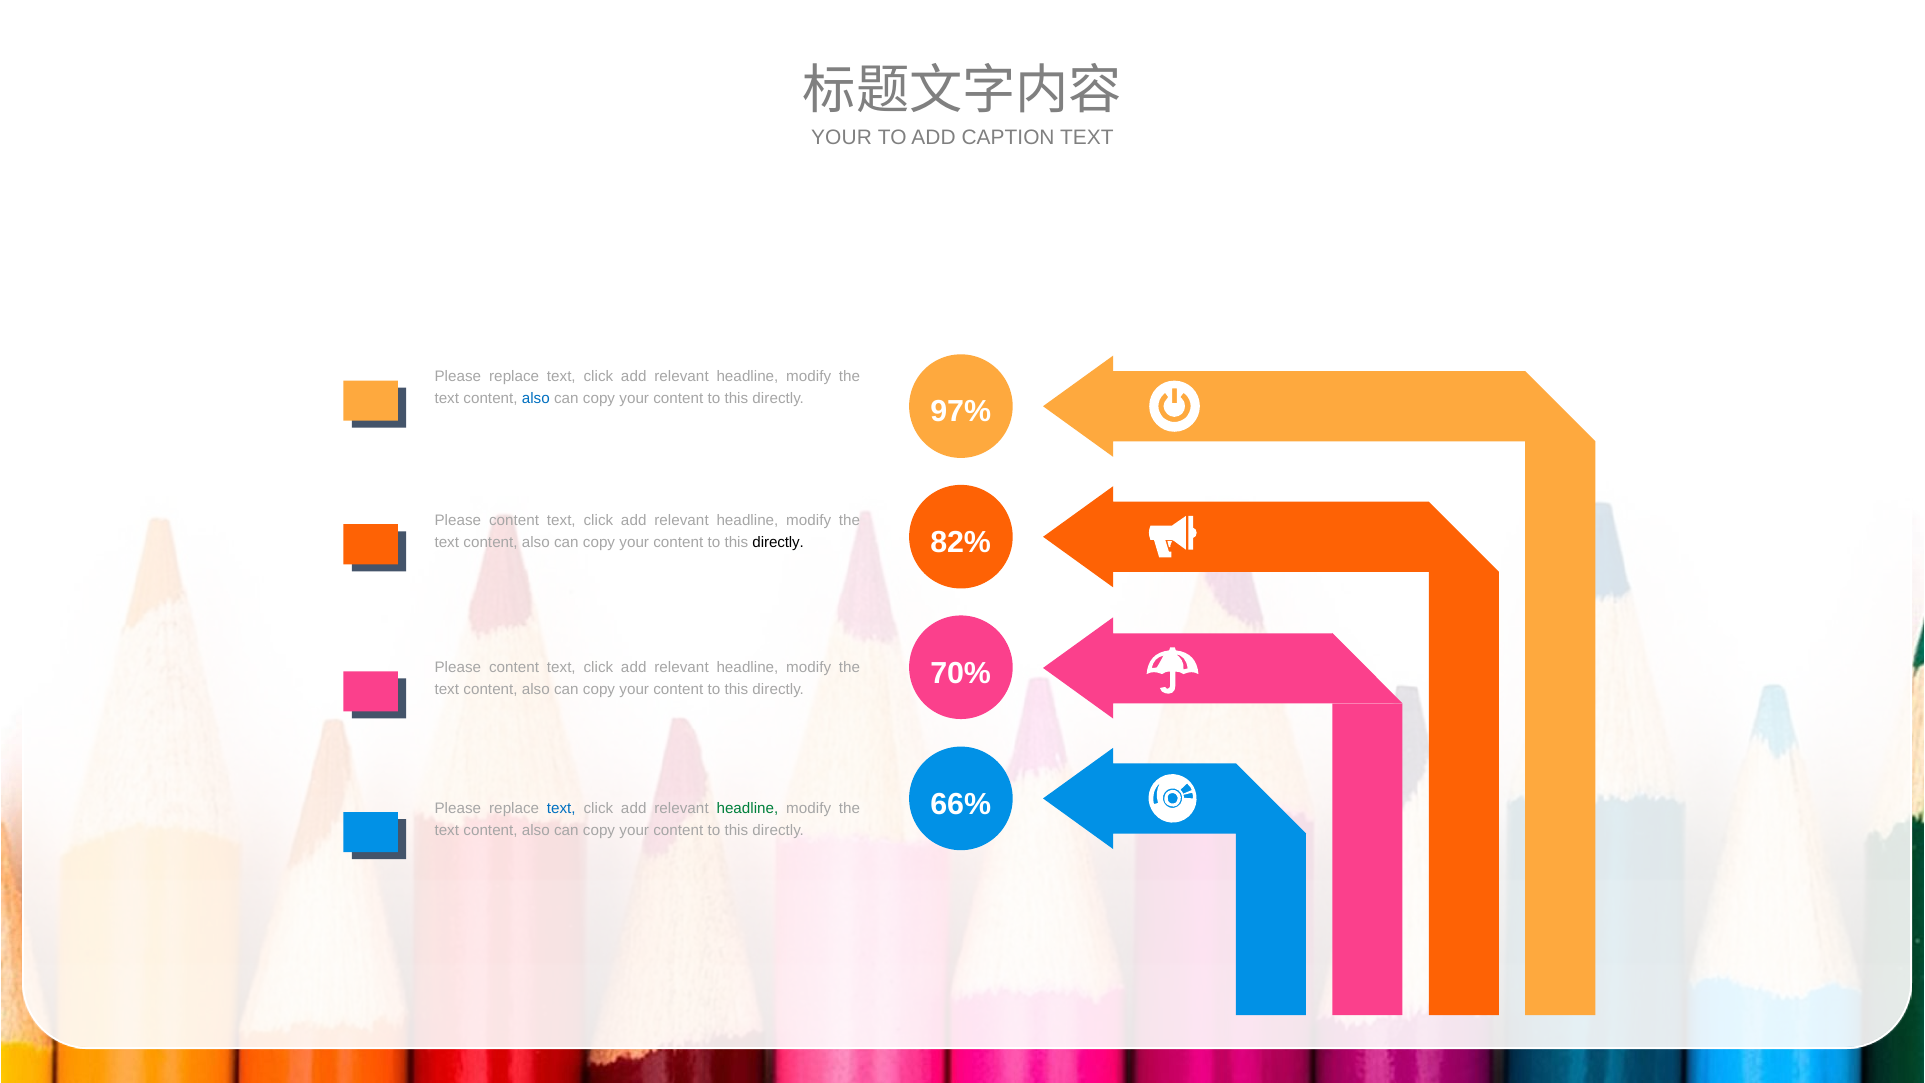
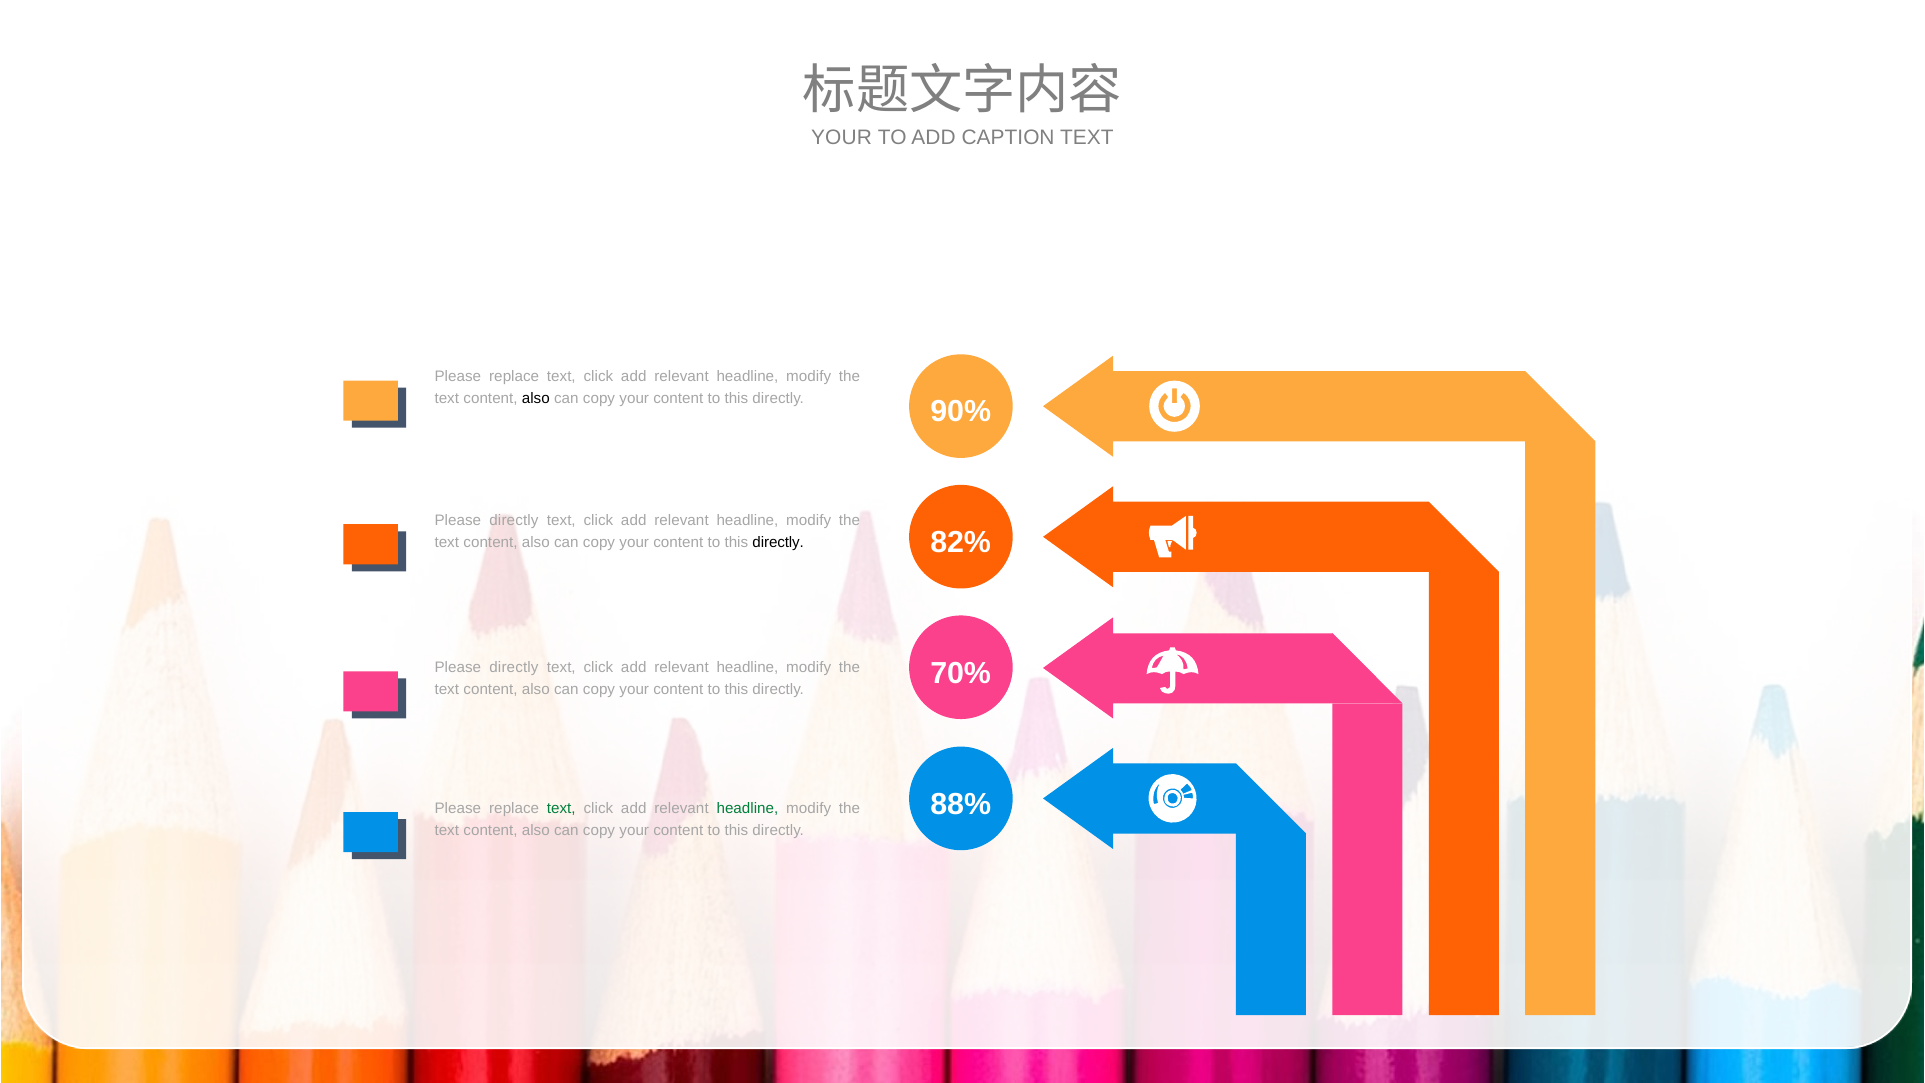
also colour: blue -> black (536, 399)
97%: 97% -> 90% (961, 412)
content: content -> directly (514, 520)
content: content -> directly (514, 667)
66%: 66% -> 88% (961, 804)
text colour: blue -> green (561, 808)
